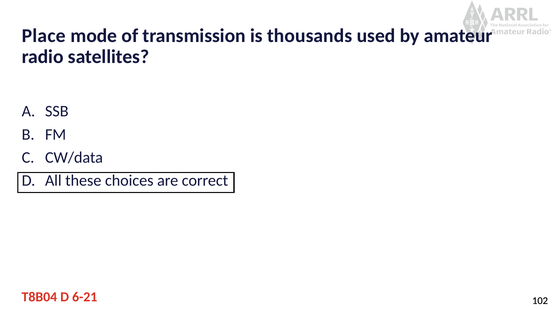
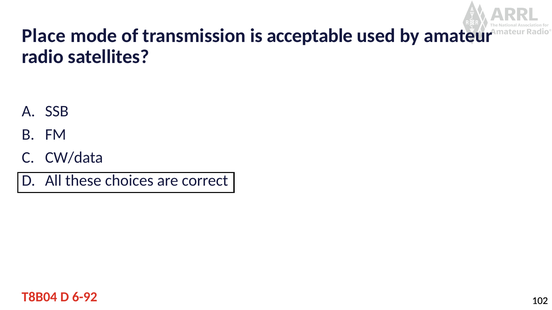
thousands: thousands -> acceptable (310, 36)
6-21: 6-21 -> 6-92 (85, 297)
